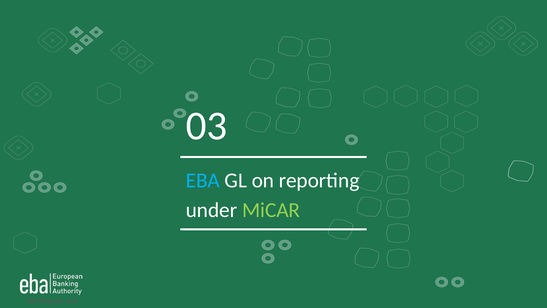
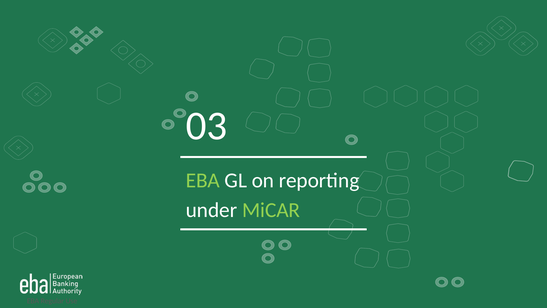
EBA colour: light blue -> light green (203, 180)
